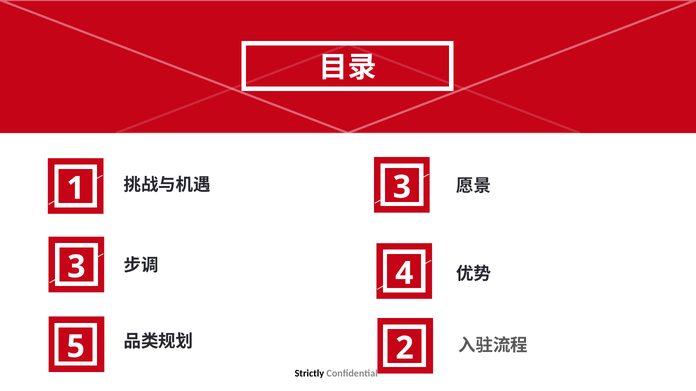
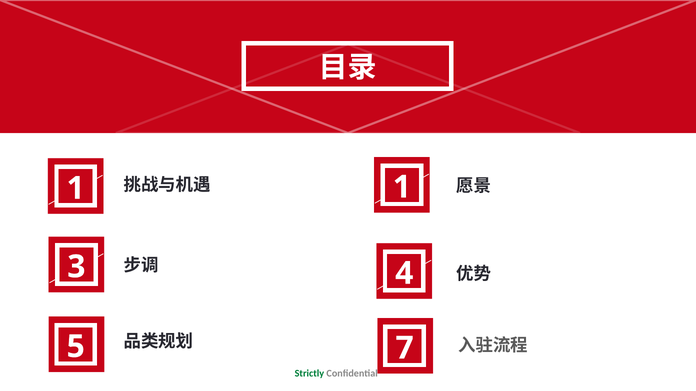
3: 3 -> 1 (402, 187)
2: 2 -> 7 (405, 349)
Strictly colour: black -> green (309, 374)
